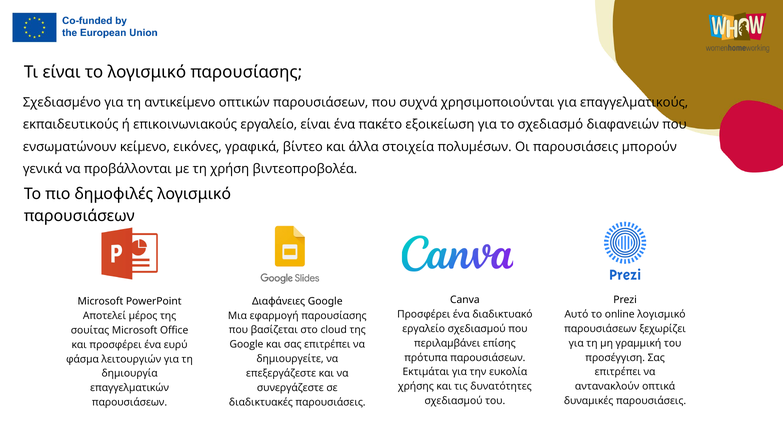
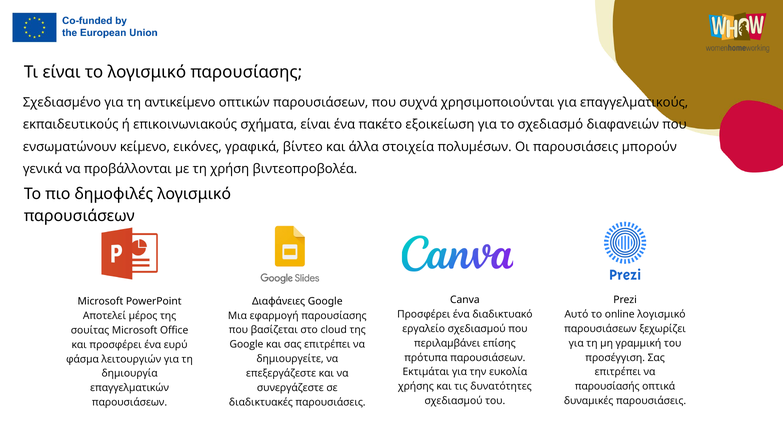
επικοινωνιακούς εργαλείο: εργαλείο -> σχήματα (269, 125)
αντανακλούν: αντανακλούν -> παρουσίασής (607, 387)
